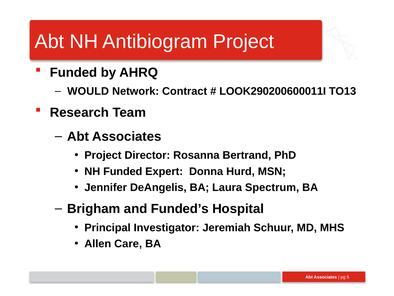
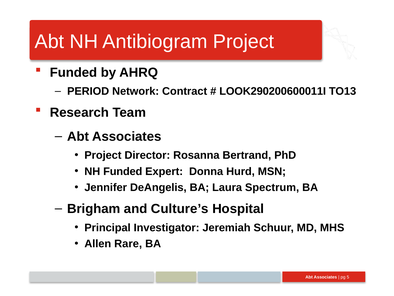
WOULD: WOULD -> PERIOD (88, 91)
Funded’s: Funded’s -> Culture’s (180, 208)
Care: Care -> Rare (128, 243)
